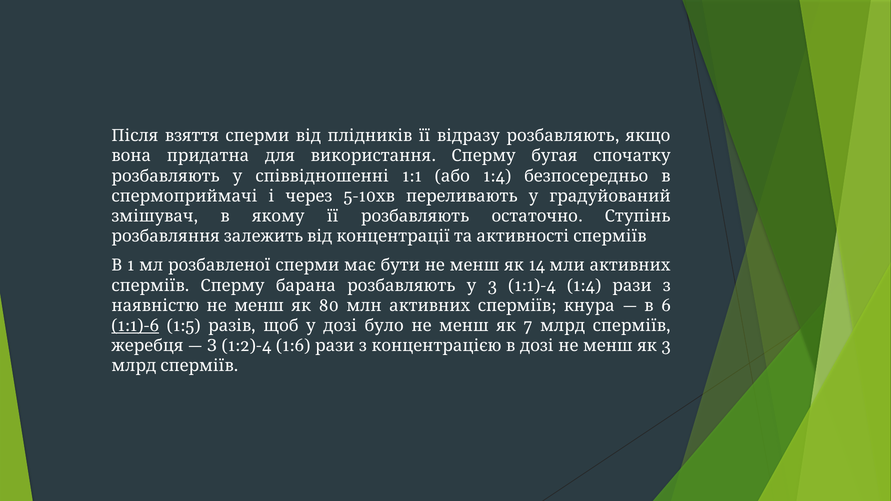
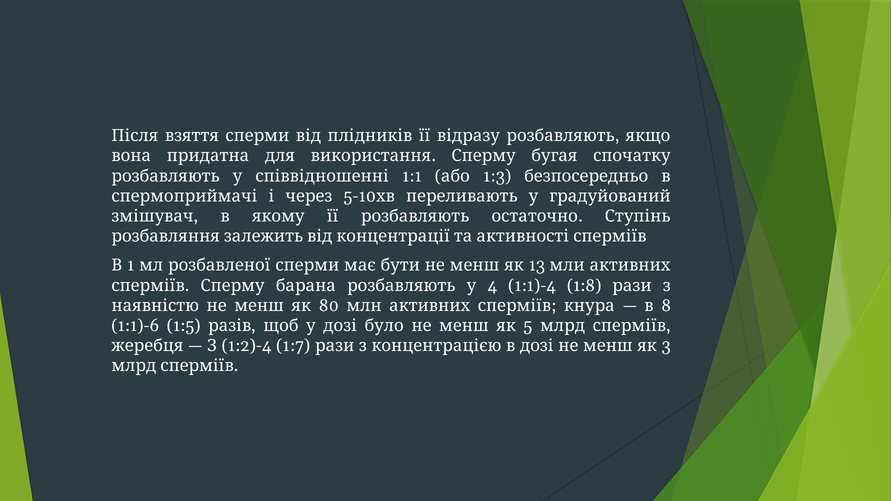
1:4: 1:4 -> 1:3 (497, 176)
14: 14 -> 13 (537, 266)
3: 3 -> 4 (492, 286)
1:1)-4 1:4: 1:4 -> 1:8 (584, 286)
6: 6 -> 8 (666, 306)
1:1)-6 underline: present -> none (135, 326)
7: 7 -> 5 (528, 326)
1:6: 1:6 -> 1:7 (293, 346)
